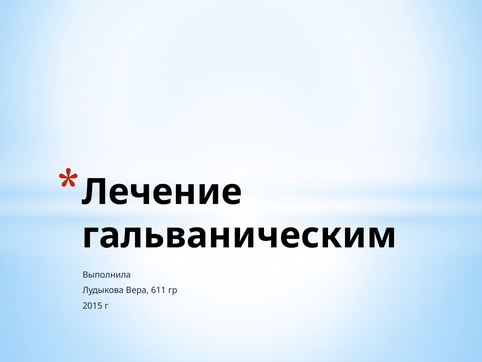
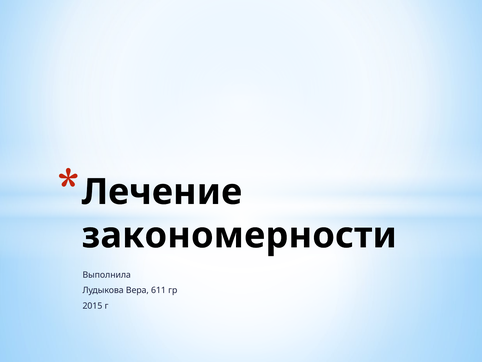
гальваническим: гальваническим -> закономерности (239, 235)
